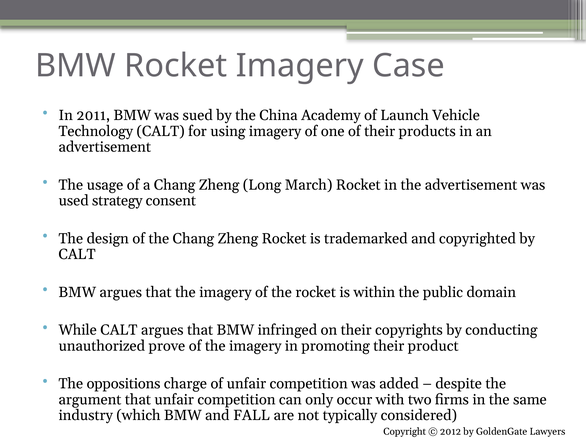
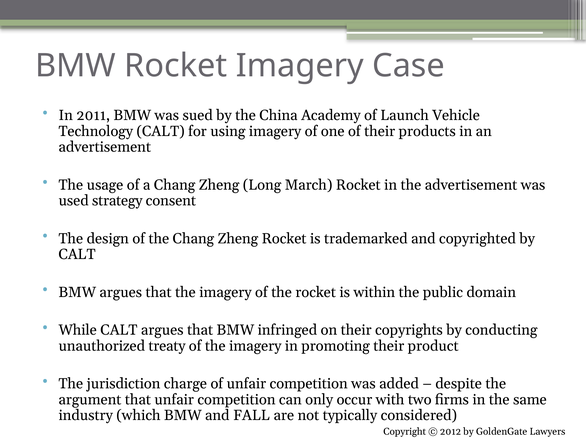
prove: prove -> treaty (167, 346)
oppositions: oppositions -> jurisdiction (123, 383)
